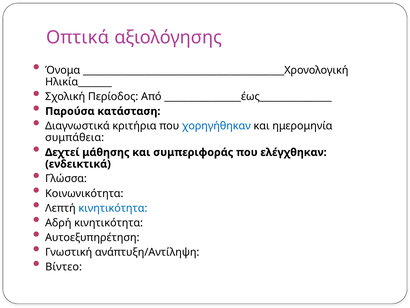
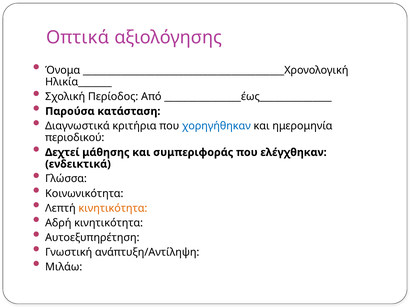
συμπάθεια: συμπάθεια -> περιοδικού (75, 137)
κινητικότητα colour: blue -> orange (113, 208)
Βίντεο: Βίντεο -> Μιλάω (64, 266)
